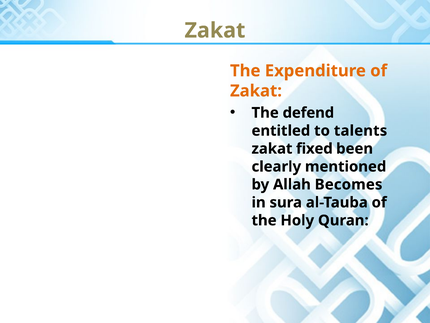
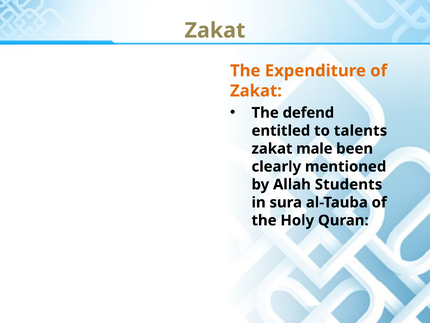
fixed: fixed -> male (314, 148)
Becomes: Becomes -> Students (349, 184)
